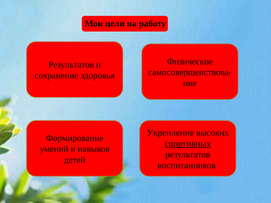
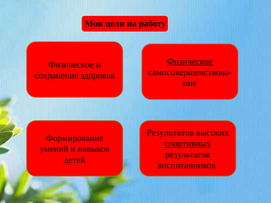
Физическое underline: none -> present (190, 62)
Результатов: Результатов -> Физическое (71, 65)
Укрепление: Укрепление -> Результатов (170, 133)
